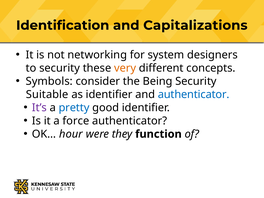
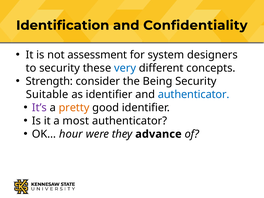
Capitalizations: Capitalizations -> Confidentiality (195, 25)
networking: networking -> assessment (97, 55)
very colour: orange -> blue (125, 68)
Symbols: Symbols -> Strength (49, 81)
pretty colour: blue -> orange (74, 108)
force: force -> most (76, 121)
function: function -> advance (158, 134)
